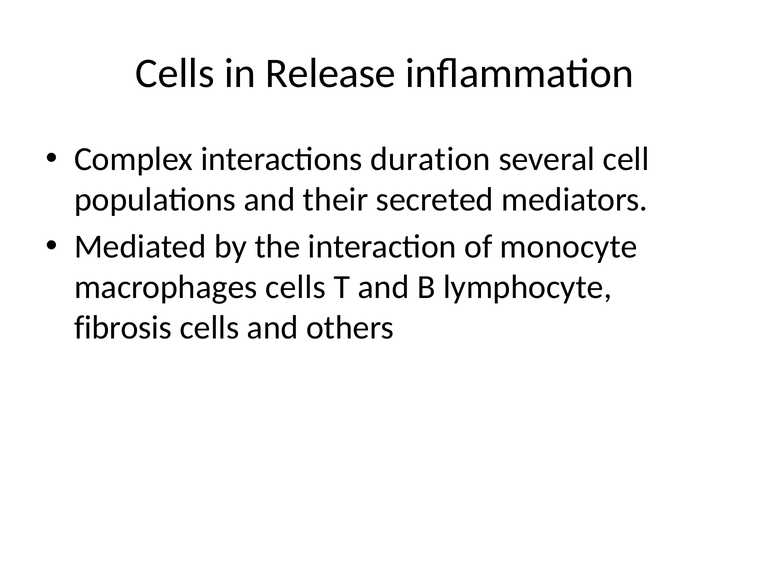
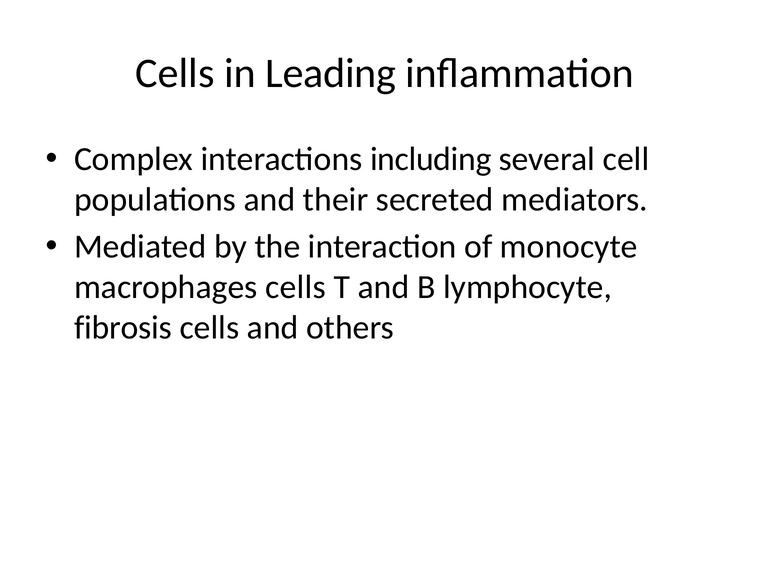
Release: Release -> Leading (331, 73)
duration: duration -> including (431, 159)
